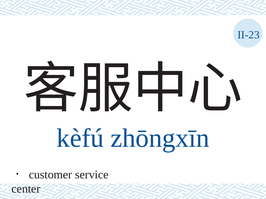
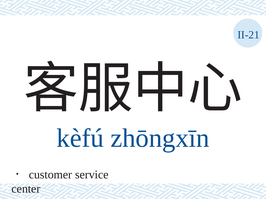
II-23: II-23 -> II-21 (249, 35)
